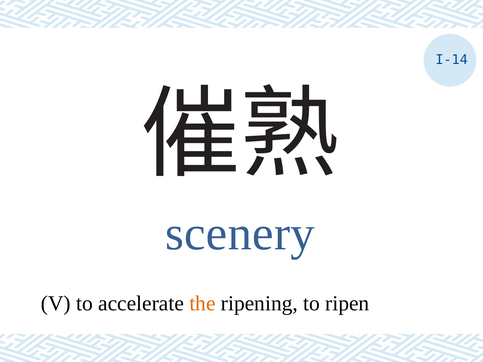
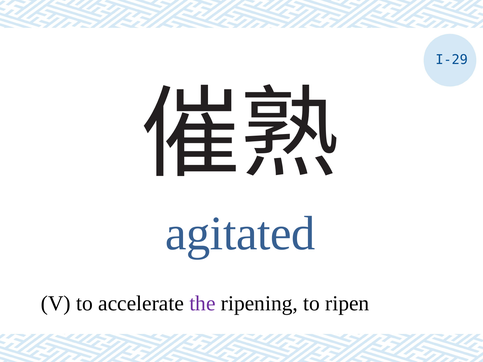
I-14: I-14 -> I-29 (452, 60)
scenery: scenery -> agitated (240, 234)
the colour: orange -> purple (202, 304)
